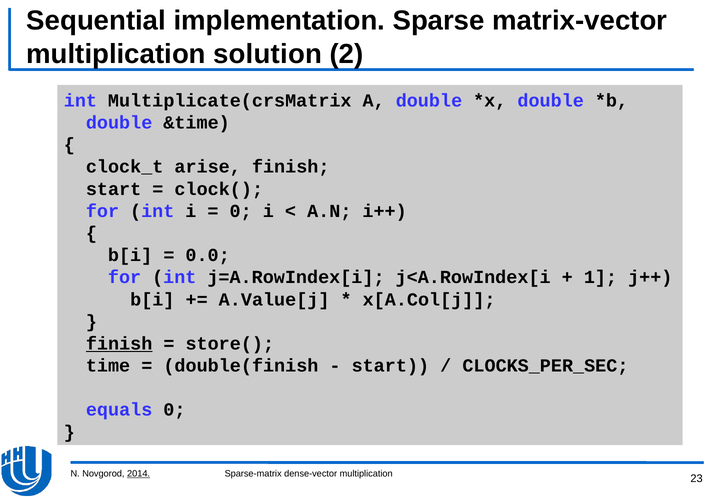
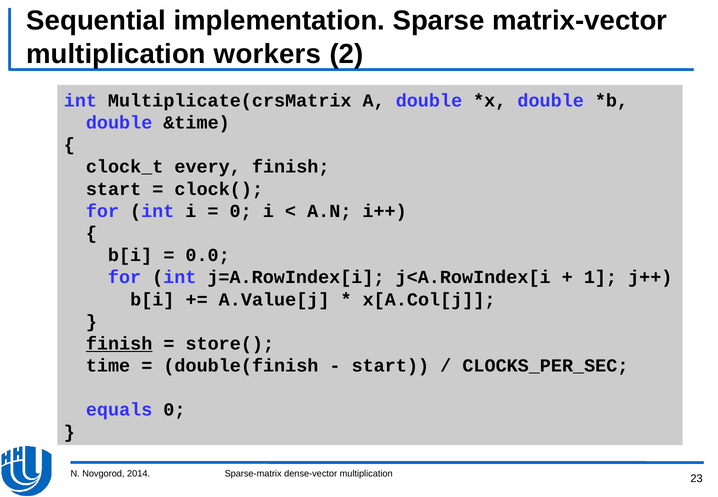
solution: solution -> workers (268, 54)
arise: arise -> every (208, 167)
2014 underline: present -> none (139, 474)
